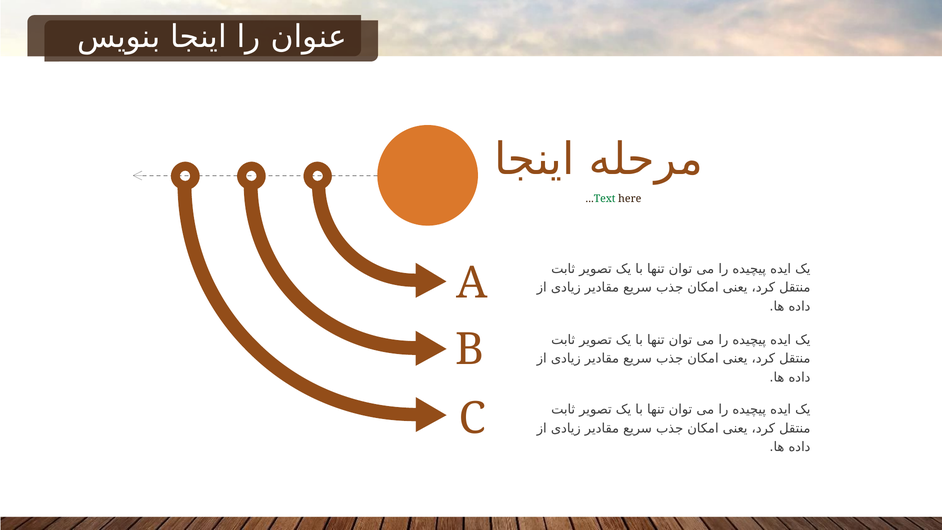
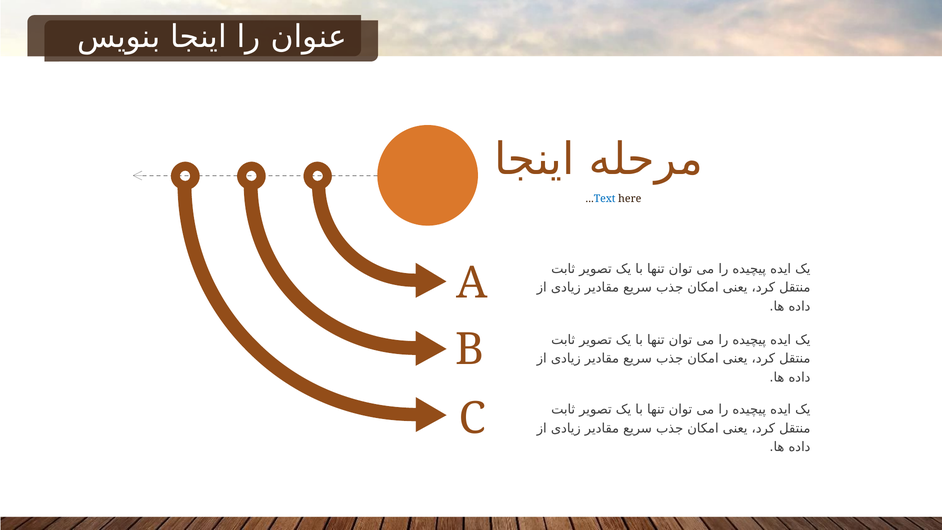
Text colour: green -> blue (605, 199)
